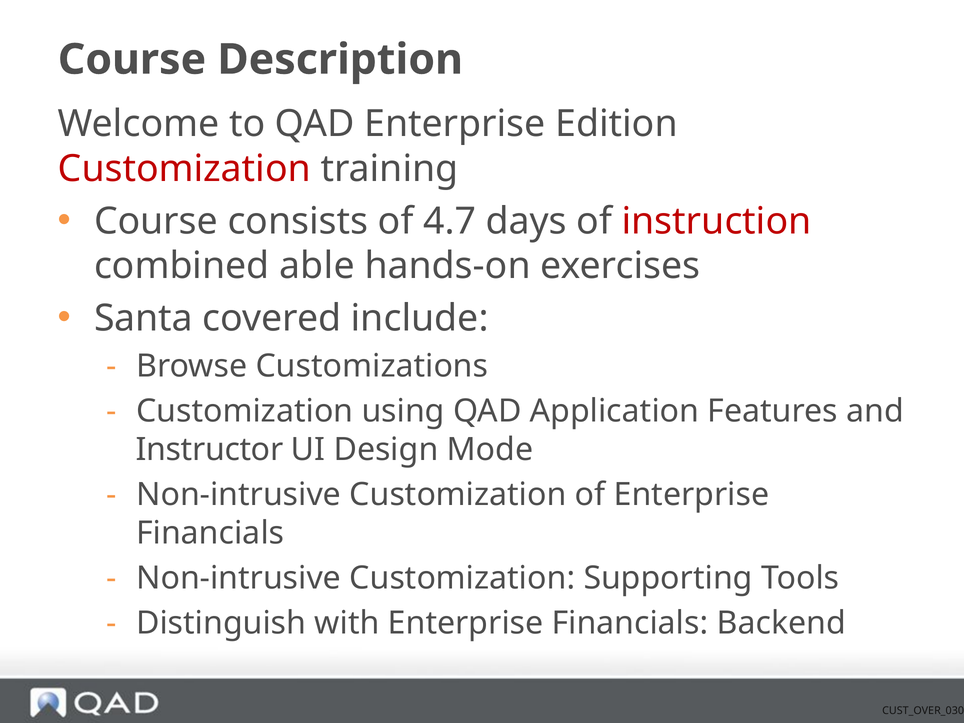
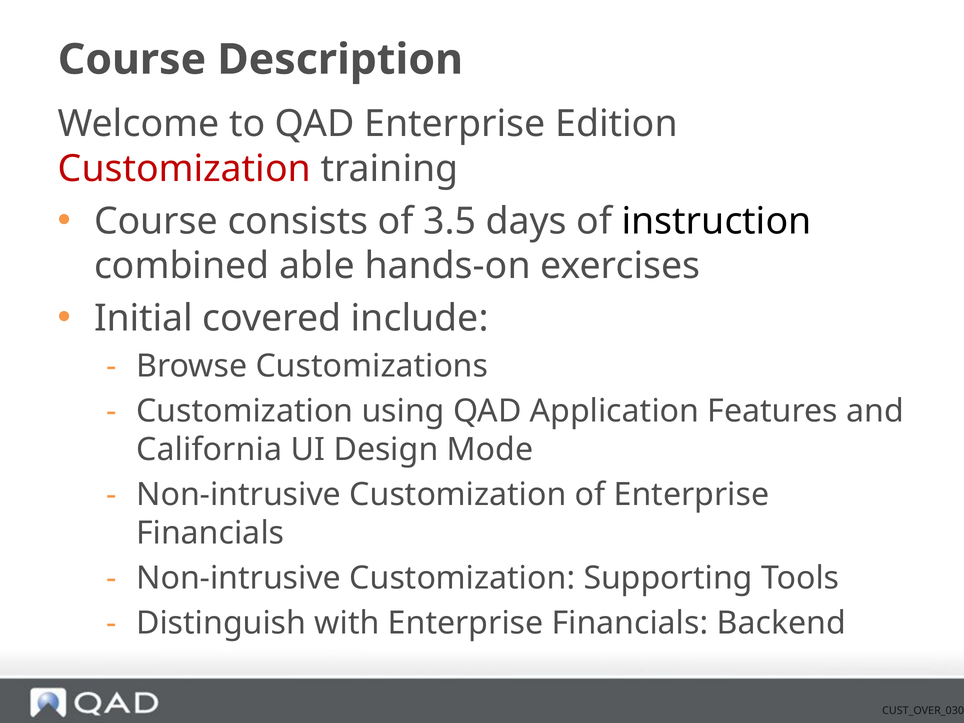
4.7: 4.7 -> 3.5 (450, 221)
instruction colour: red -> black (717, 221)
Santa: Santa -> Initial (143, 318)
Instructor: Instructor -> California (209, 450)
